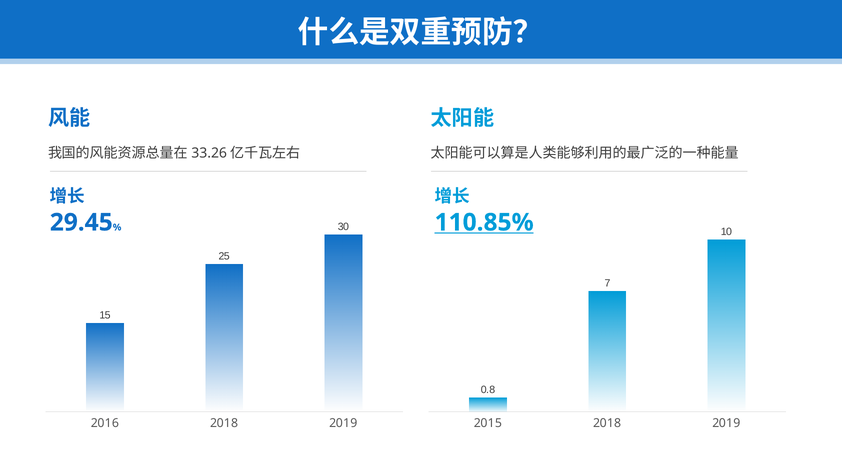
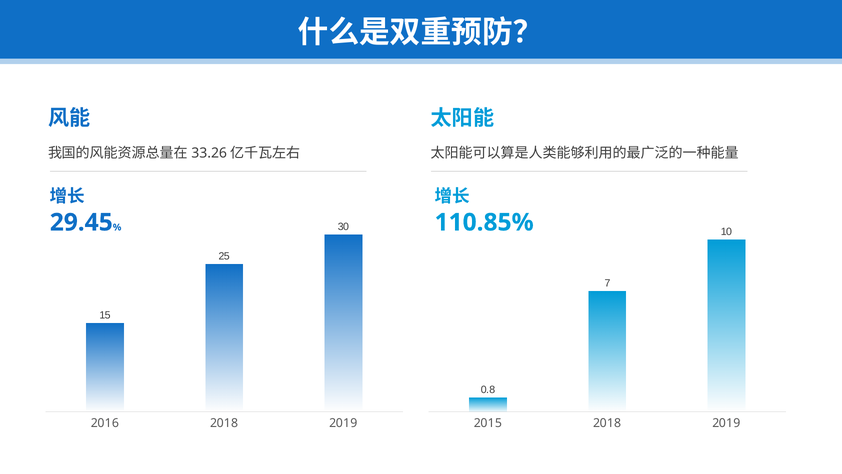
110.85% underline: present -> none (484, 222)
